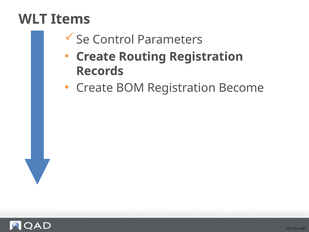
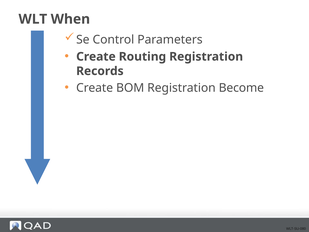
Items: Items -> When (70, 19)
